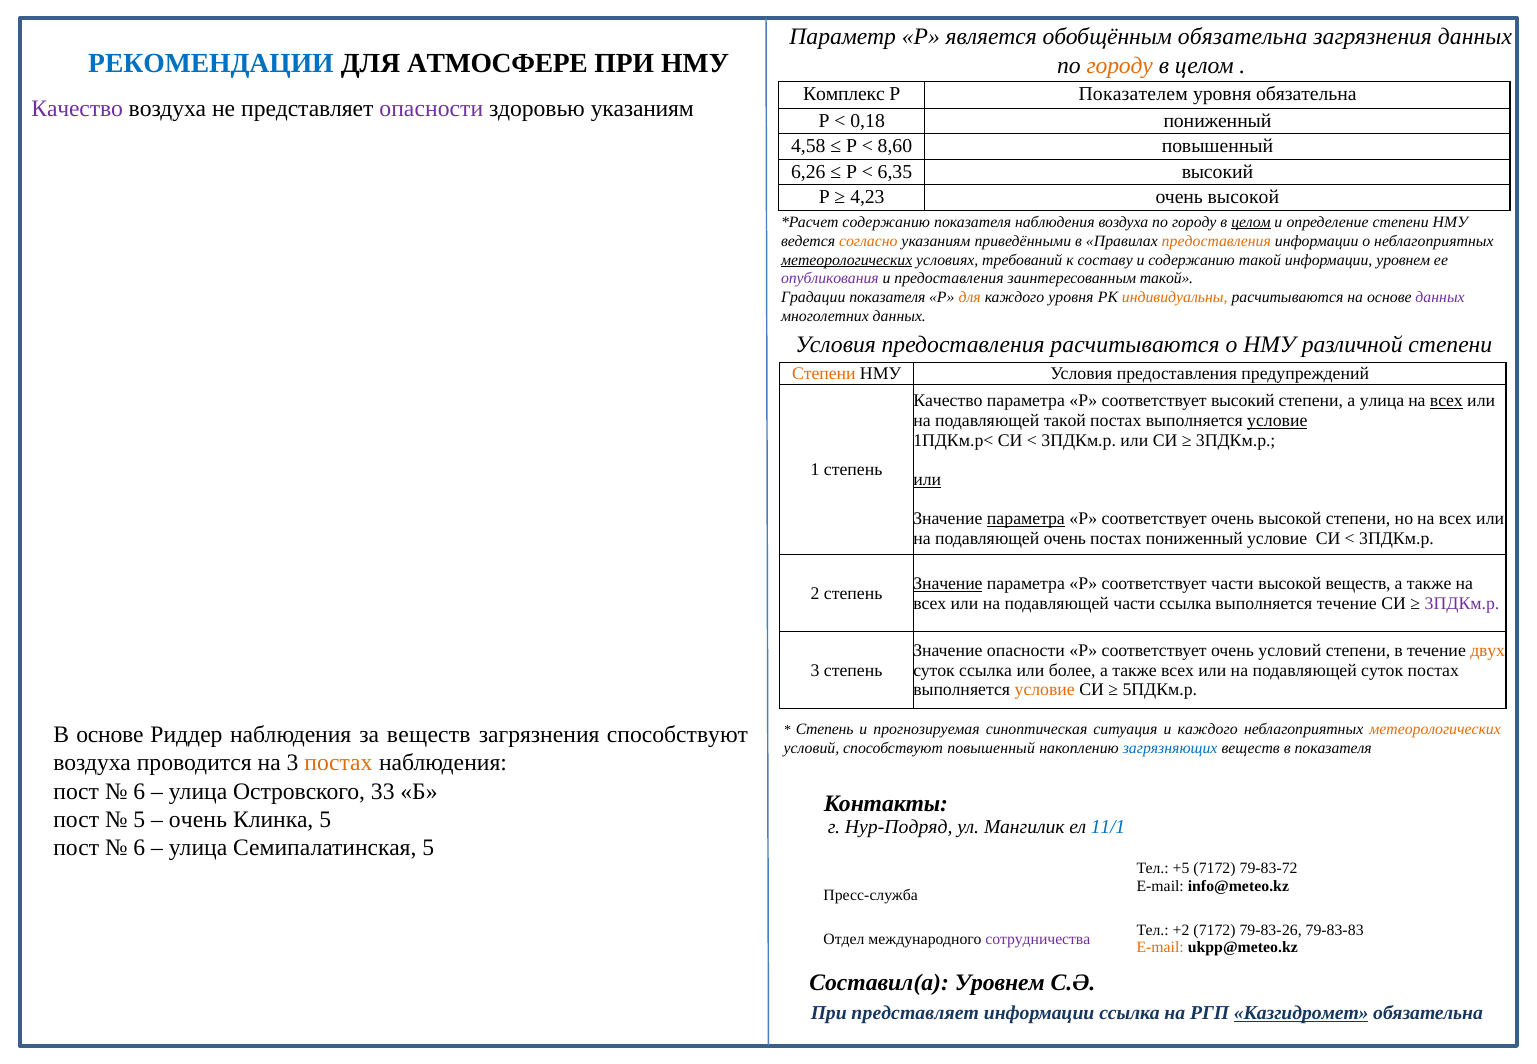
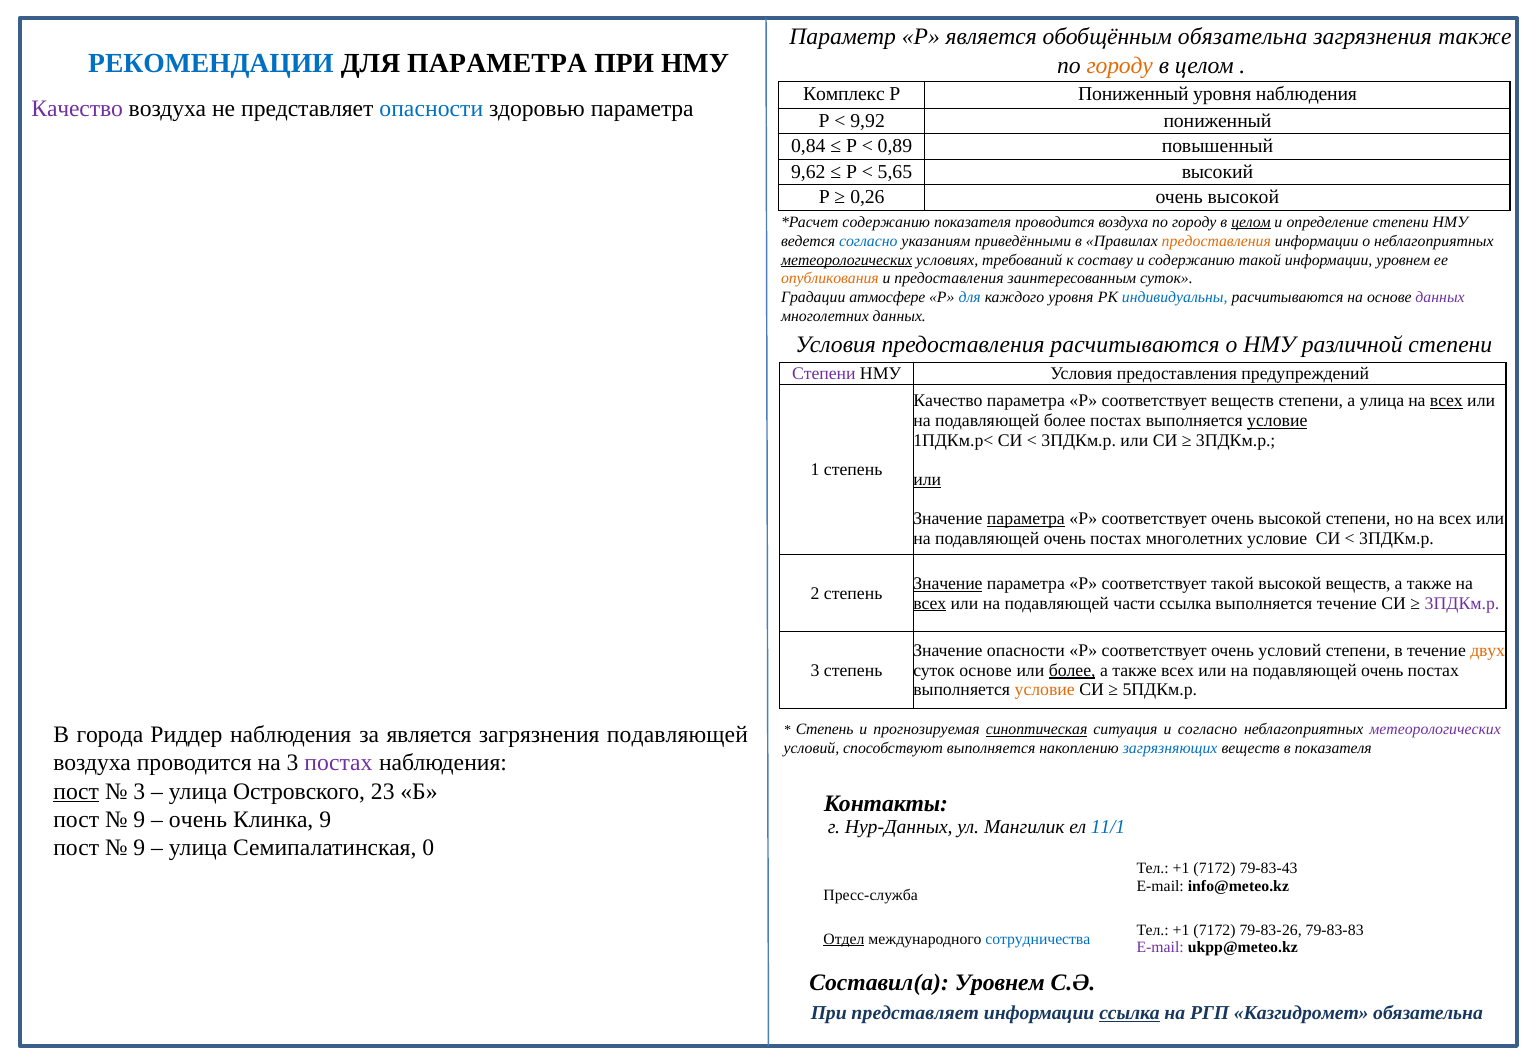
загрязнения данных: данных -> также (1475, 37)
ДЛЯ АТМОСФЕРЕ: АТМОСФЕРЕ -> ПАРАМЕТРА (497, 64)
Р Показателем: Показателем -> Пониженный (1133, 94)
уровня обязательна: обязательна -> наблюдения (1306, 94)
опасности colour: purple -> blue (431, 109)
здоровью указаниям: указаниям -> параметра (642, 109)
0,18: 0,18 -> 9,92 (868, 121)
4,58: 4,58 -> 0,84 (808, 146)
8,60: 8,60 -> 0,89 (895, 146)
6,26: 6,26 -> 9,62 (808, 172)
6,35: 6,35 -> 5,65 (895, 172)
4,23: 4,23 -> 0,26 (867, 197)
показателя наблюдения: наблюдения -> проводится (1055, 222)
согласно colour: orange -> blue (868, 241)
опубликования colour: purple -> orange (830, 279)
заинтересованным такой: такой -> суток (1166, 279)
Градации показателя: показателя -> атмосфере (887, 298)
для colour: orange -> blue (970, 298)
индивидуальны colour: orange -> blue (1175, 298)
Степени colour: orange -> purple (824, 374)
соответствует высокий: высокий -> веществ (1243, 401)
подавляющей такой: такой -> более (1065, 421)
постах пониженный: пониженный -> многолетних (1194, 539)
соответствует части: части -> такой (1233, 584)
всех underline: none -> present (930, 603)
суток ссылка: ссылка -> основе (986, 670)
более underline: none -> present (1072, 670)
суток: суток -> очень (1382, 670)
В основе: основе -> города (110, 735)
за веществ: веществ -> является (429, 735)
загрязнения способствуют: способствуют -> подавляющей (677, 735)
синоптическая underline: none -> present (1037, 730)
и каждого: каждого -> согласно (1208, 730)
метеорологических colour: orange -> purple (1435, 730)
способствуют повышенный: повышенный -> выполняется (991, 749)
постах colour: orange -> purple (338, 763)
пост underline: none -> present (76, 791)
6: 6 -> 3 (139, 791)
33: 33 -> 23 (383, 791)
5: 5 -> 9 (139, 820)
Клинка 5: 5 -> 9 (325, 820)
Нур-Подряд: Нур-Подряд -> Нур-Данных (899, 827)
6: 6 -> 9 (139, 848)
Семипалатинская 5: 5 -> 0 (428, 848)
+5: +5 -> +1 (1181, 869)
79-83-72: 79-83-72 -> 79-83-43 (1269, 869)
+2: +2 -> +1 (1181, 930)
Отдел underline: none -> present (844, 939)
сотрудничества colour: purple -> blue (1038, 939)
E-mail colour: orange -> purple (1160, 948)
ссылка underline: none -> present (1130, 1013)
Казгидромет underline: present -> none (1301, 1013)
